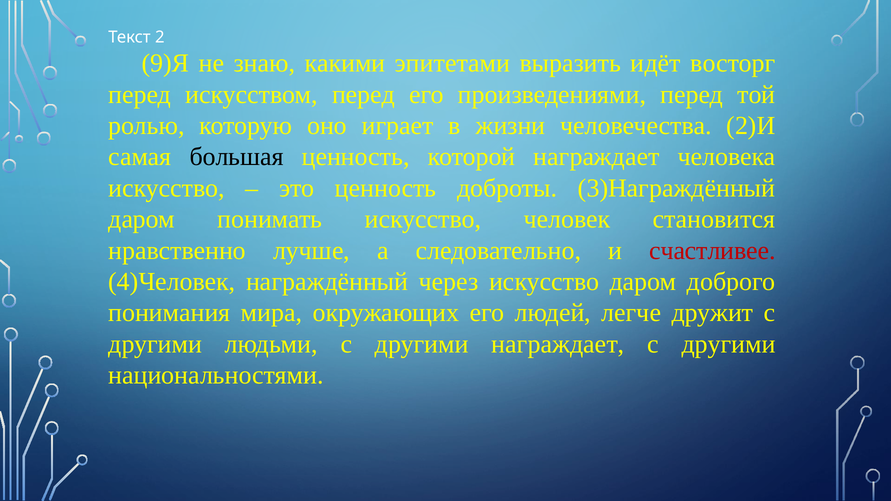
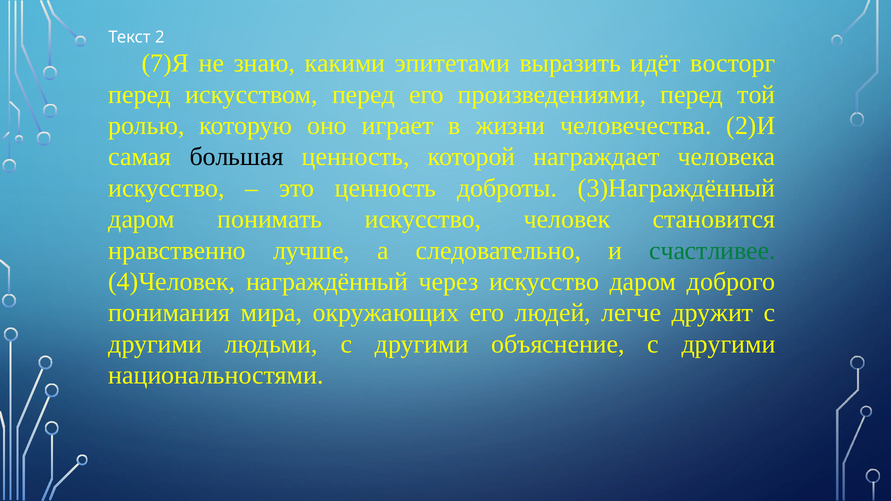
9)Я: 9)Я -> 7)Я (166, 63)
счастливее colour: red -> green (712, 251)
другими награждает: награждает -> объяснение (558, 344)
